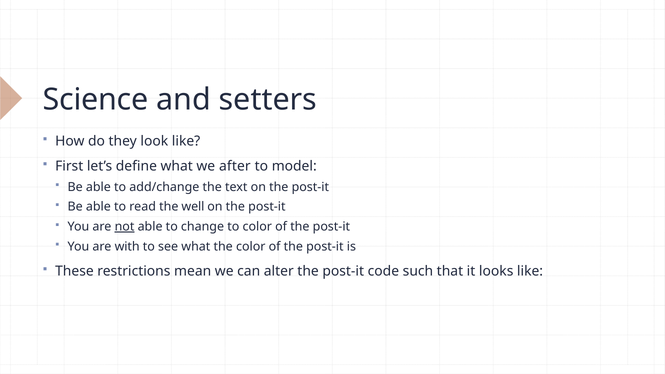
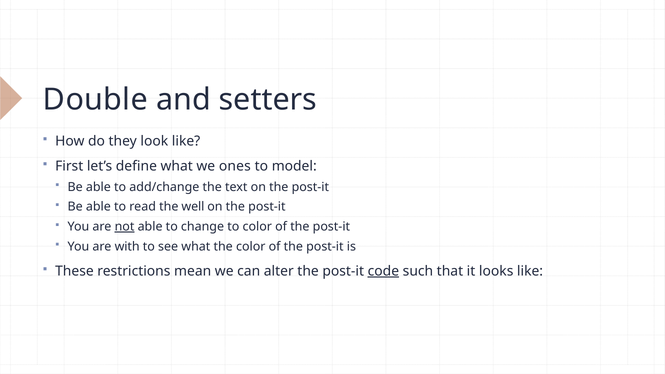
Science: Science -> Double (95, 100)
after: after -> ones (235, 166)
code underline: none -> present (383, 271)
